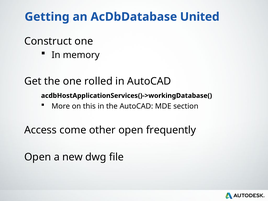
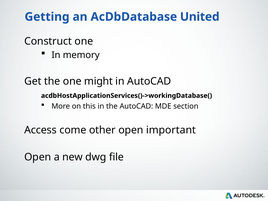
rolled: rolled -> might (99, 81)
frequently: frequently -> important (171, 130)
